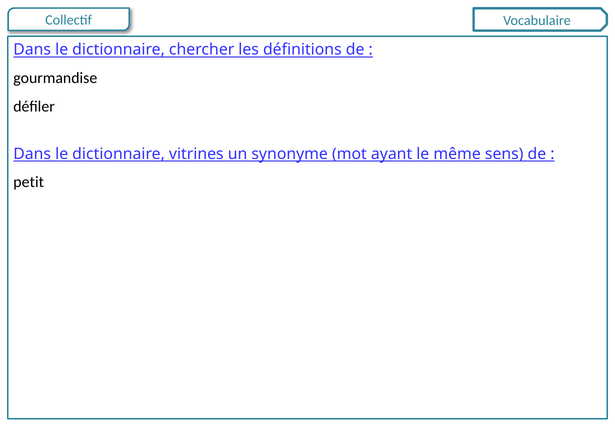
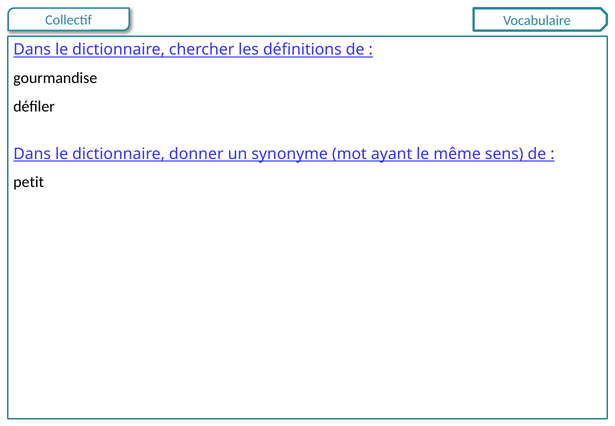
vitrines: vitrines -> donner (196, 154)
